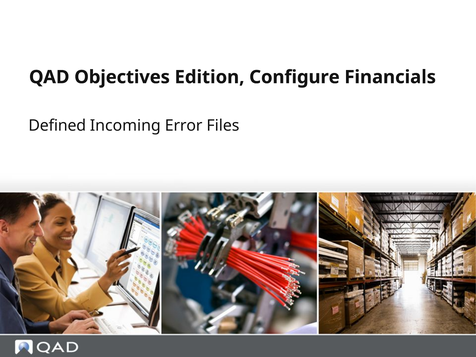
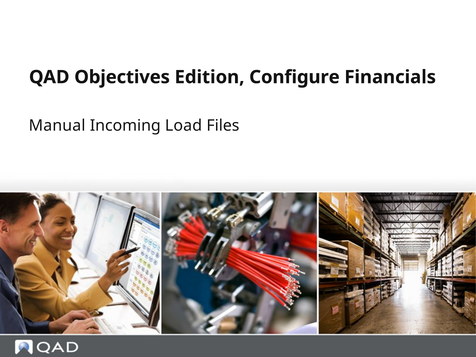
Defined: Defined -> Manual (57, 126)
Error: Error -> Load (184, 126)
